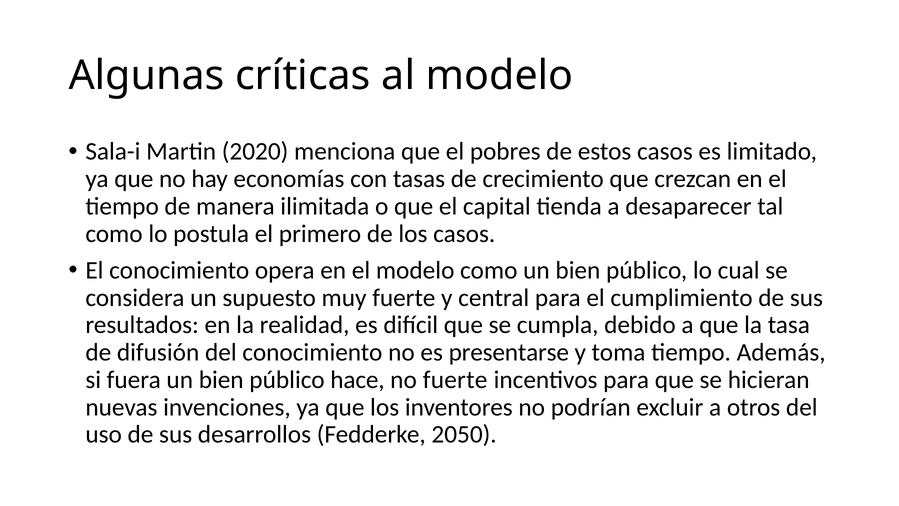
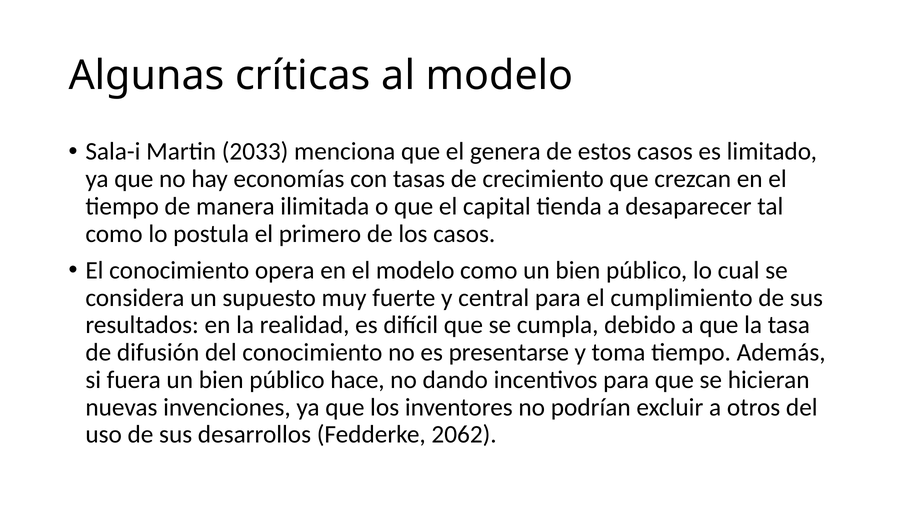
2020: 2020 -> 2033 (255, 152)
pobres: pobres -> genera (505, 152)
no fuerte: fuerte -> dando (455, 380)
2050: 2050 -> 2062 (464, 434)
